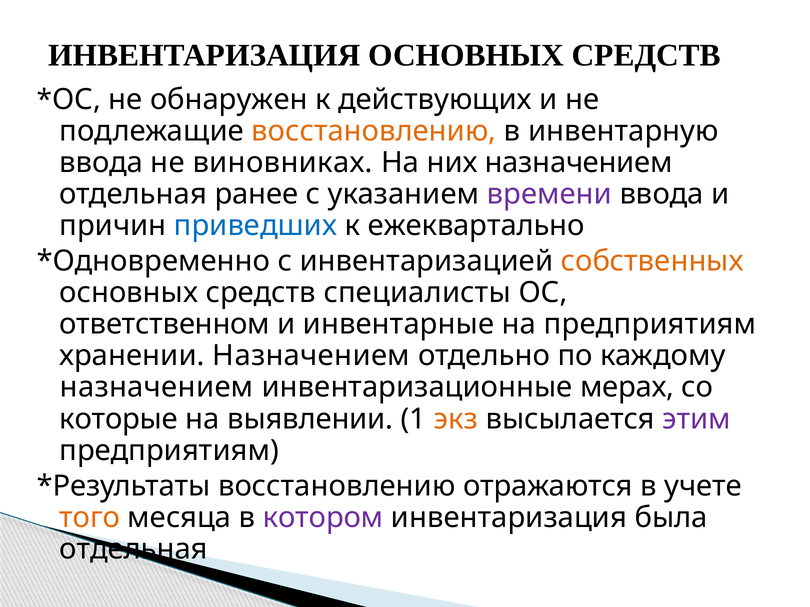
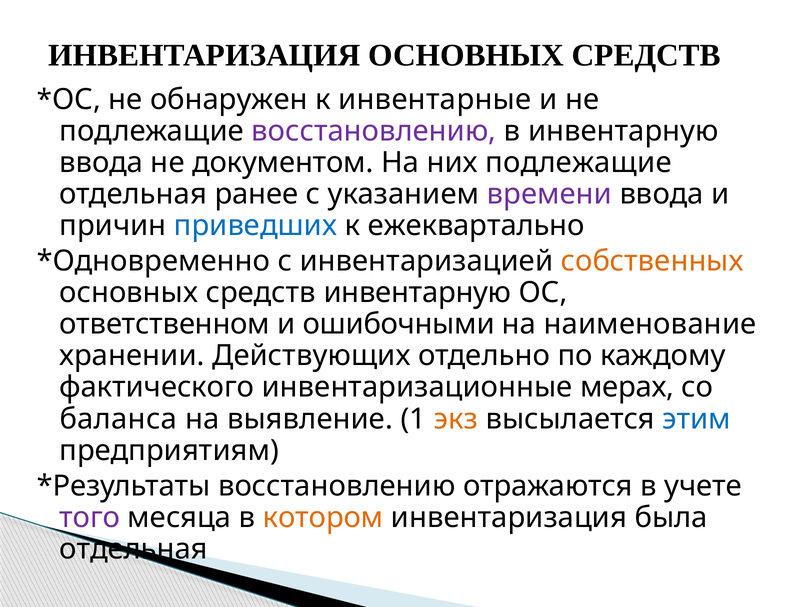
действующих: действующих -> инвентарные (435, 100)
восстановлению colour: orange -> purple (374, 131)
виновниках: виновниках -> документом (283, 163)
них назначением: назначением -> подлежащие (578, 163)
средств специалисты: специалисты -> инвентарную (417, 293)
инвентарные: инвентарные -> ошибочными (399, 325)
на предприятиям: предприятиям -> наименование (650, 325)
хранении Назначением: Назначением -> Действующих (311, 356)
назначением: назначением -> фактического (157, 388)
которые: которые -> баланса (118, 419)
выявлении: выявлении -> выявление (310, 419)
этим colour: purple -> blue (696, 419)
того colour: orange -> purple (90, 518)
котором colour: purple -> orange (323, 518)
